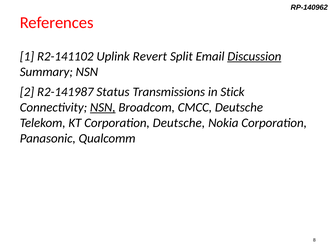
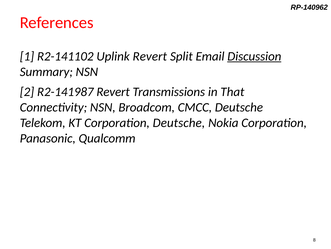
R2-141987 Status: Status -> Revert (113, 92)
Stick: Stick -> That (232, 92)
NSN underline: present -> none (103, 107)
